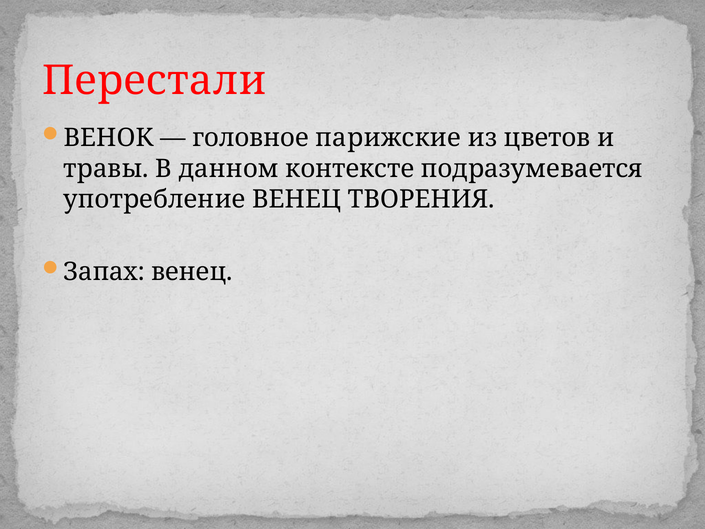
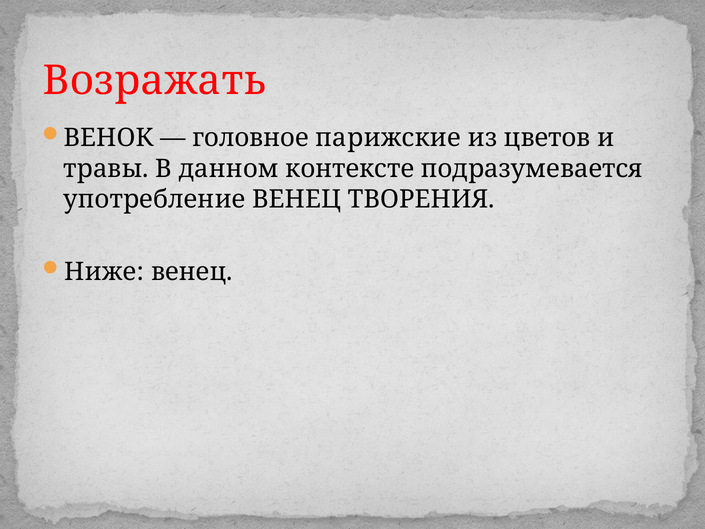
Перестали: Перестали -> Возражать (154, 80)
Запах: Запах -> Ниже (104, 272)
